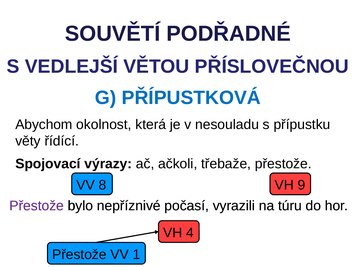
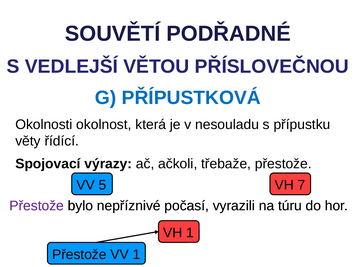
Abychom: Abychom -> Okolnosti (44, 125)
8: 8 -> 5 (102, 185)
9: 9 -> 7 (301, 185)
VH 4: 4 -> 1 (190, 233)
